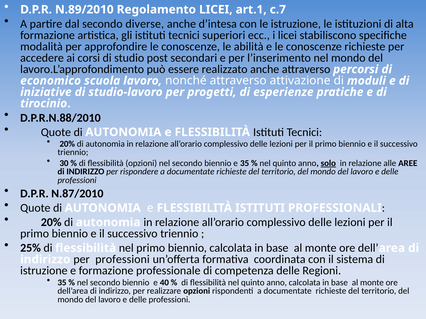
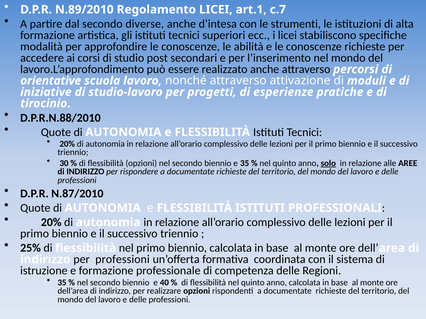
le istruzione: istruzione -> strumenti (296, 24)
economico: economico -> orientative (51, 81)
